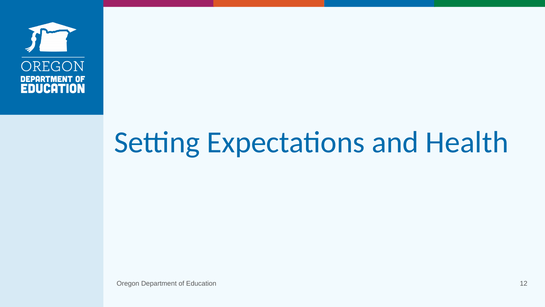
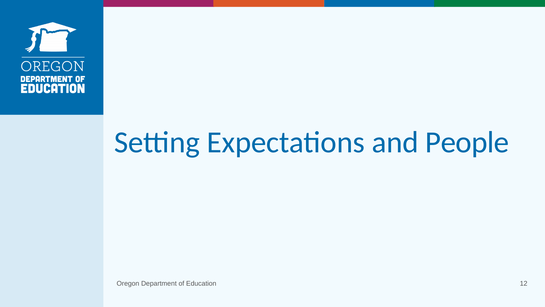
Health: Health -> People (467, 142)
